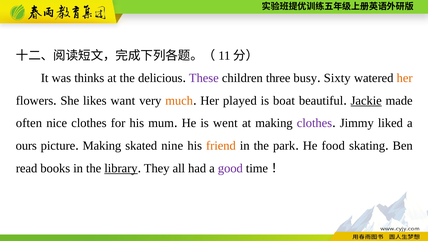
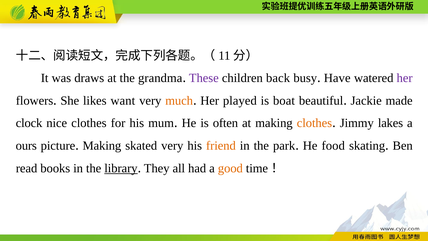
thinks: thinks -> draws (89, 78)
delicious: delicious -> grandma (160, 78)
three: three -> back (278, 78)
Sixty: Sixty -> Have (337, 78)
her colour: orange -> purple (405, 78)
Jackie underline: present -> none (366, 101)
often: often -> clock (29, 123)
went: went -> often (225, 123)
clothes colour: purple -> orange (314, 123)
liked: liked -> lakes (390, 123)
skated nine: nine -> very (172, 146)
good colour: purple -> orange (230, 168)
